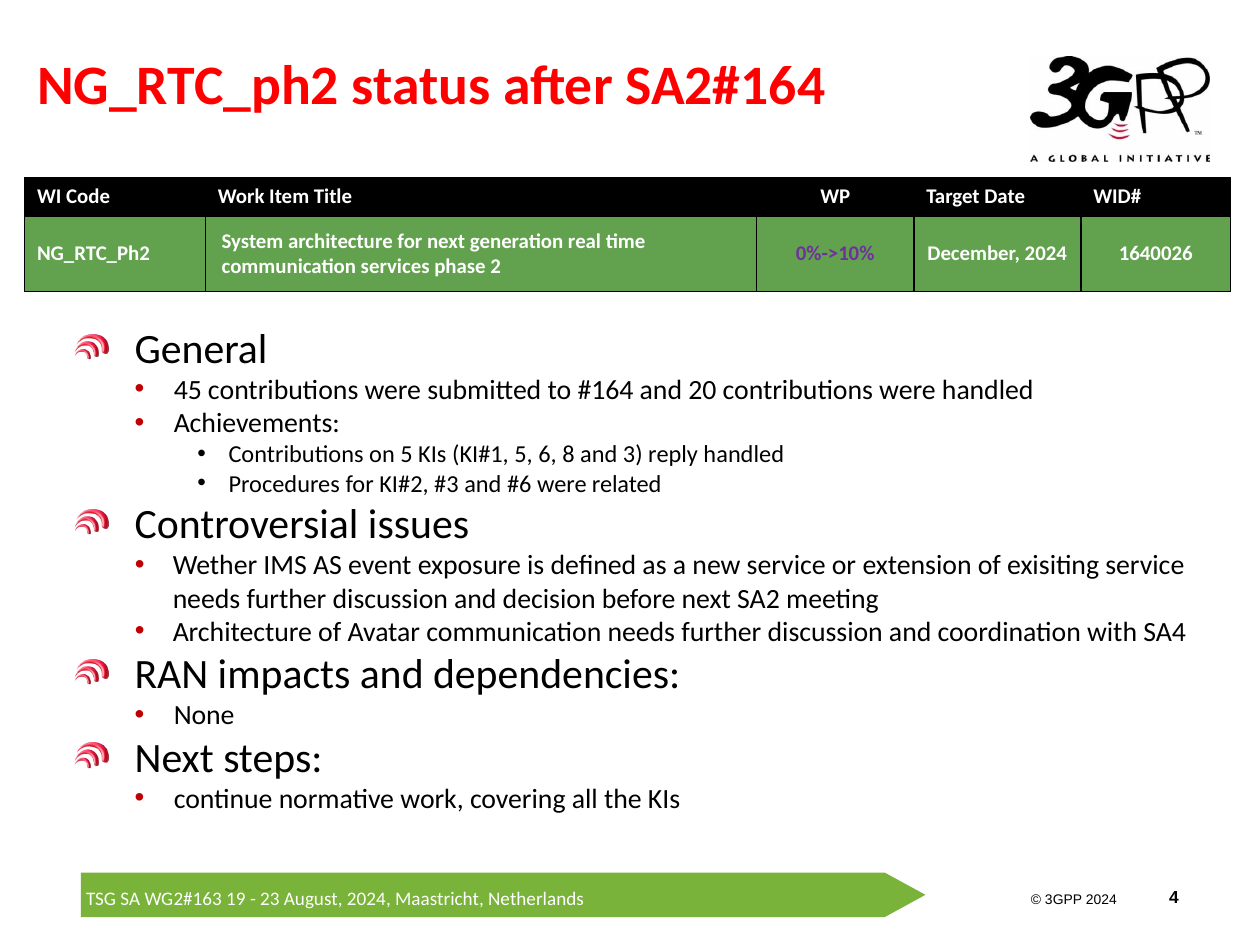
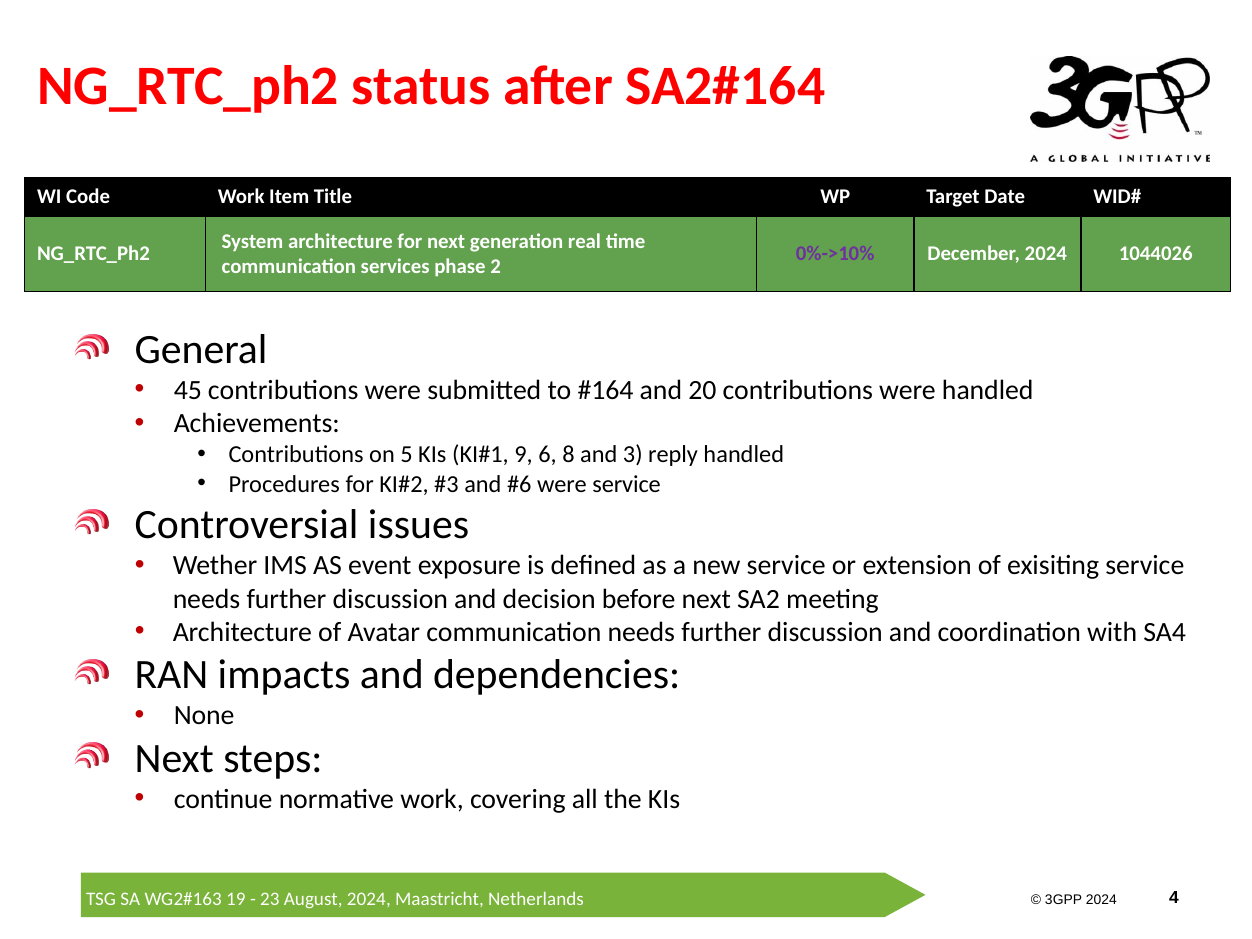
1640026: 1640026 -> 1044026 (1156, 254)
5: 5 -> 9 (524, 455)
were related: related -> service (627, 484)
